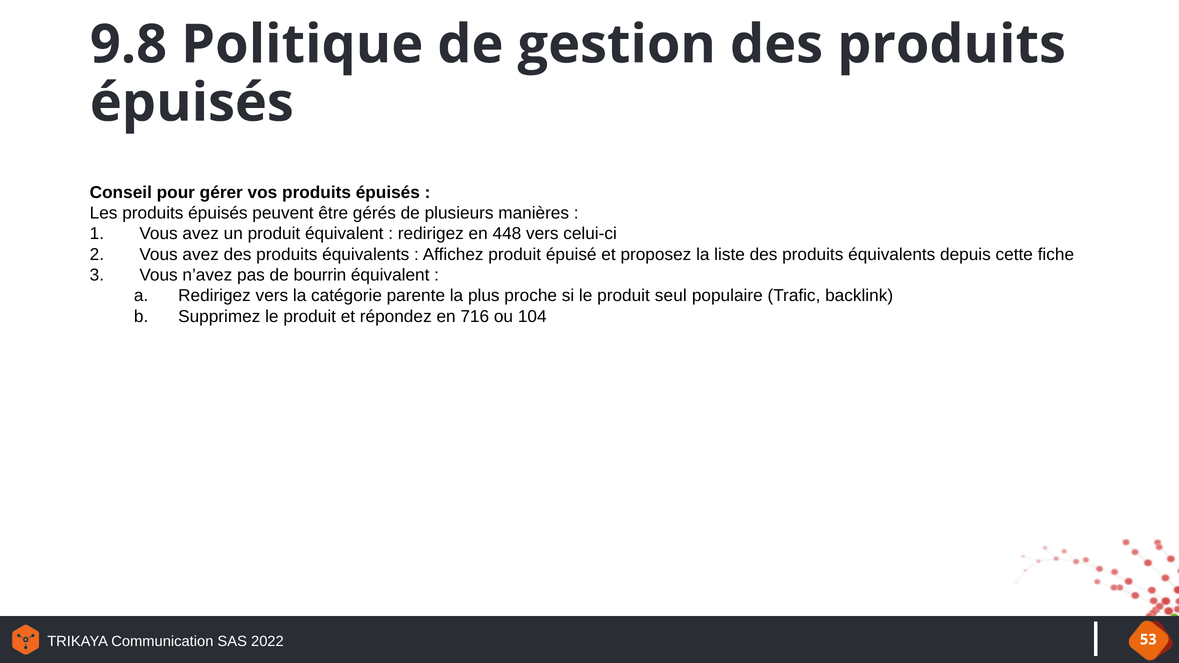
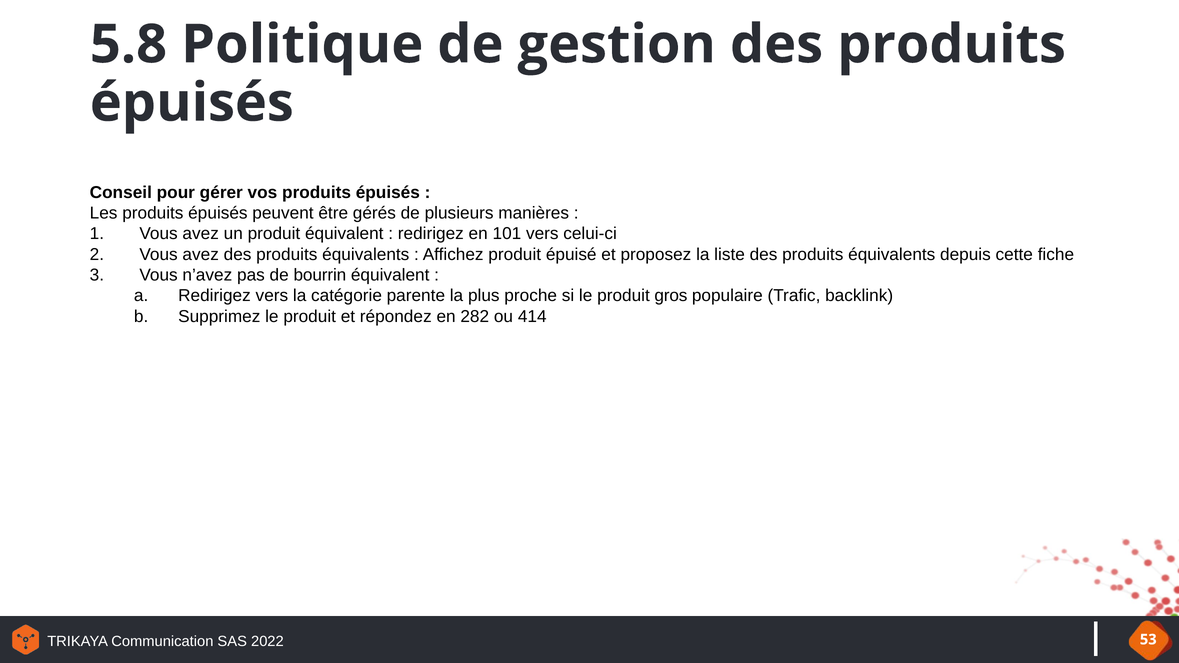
9.8: 9.8 -> 5.8 (128, 45)
448: 448 -> 101 (507, 234)
seul: seul -> gros (671, 296)
716: 716 -> 282 (475, 317)
104: 104 -> 414 (532, 317)
